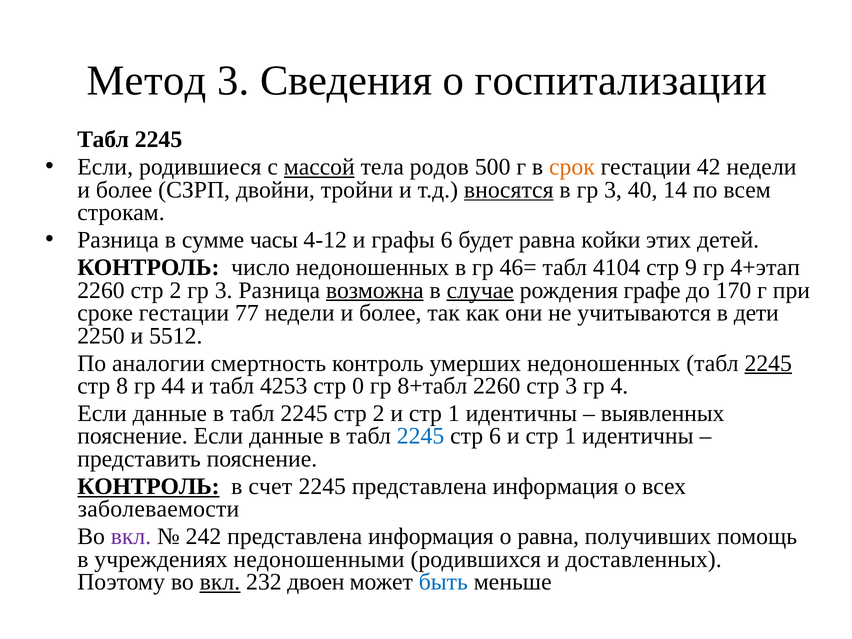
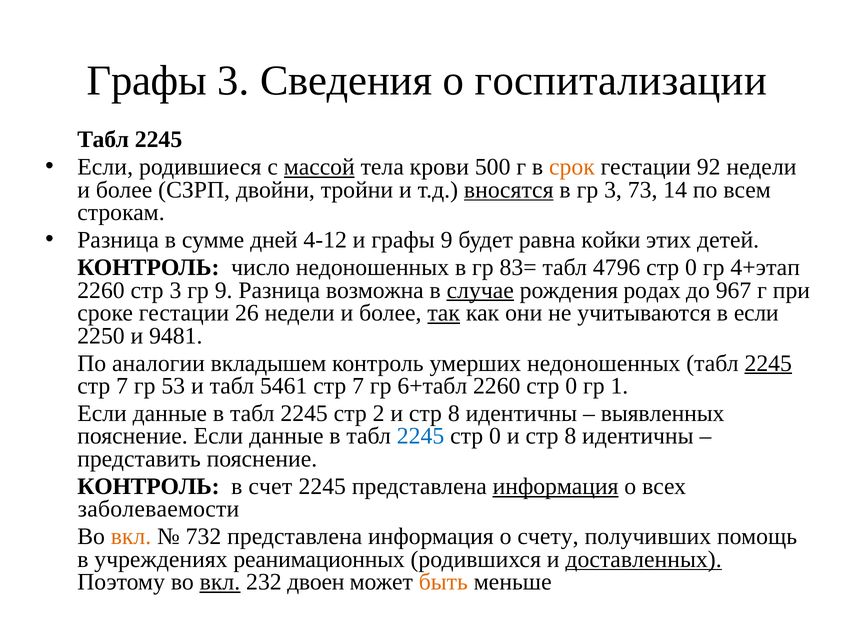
Метод: Метод -> Графы (147, 80)
родов: родов -> крови (439, 167)
42: 42 -> 92 (709, 167)
40: 40 -> 73 (643, 190)
часы: часы -> дней (274, 240)
графы 6: 6 -> 9 (447, 240)
46=: 46= -> 83= (518, 268)
4104: 4104 -> 4796 (617, 268)
9: 9 -> 0 (691, 268)
2260 стр 2: 2 -> 3 (175, 290)
3: 3 -> 9 (224, 290)
возможна underline: present -> none (375, 290)
графе: графе -> родах (652, 290)
170: 170 -> 967 (734, 290)
77: 77 -> 26 (247, 313)
так underline: none -> present (444, 313)
в дети: дети -> если (756, 313)
5512: 5512 -> 9481 (176, 336)
смертность: смертность -> вкладышем (269, 363)
8: 8 -> 7 (122, 386)
44: 44 -> 53 (173, 386)
4253: 4253 -> 5461 (284, 386)
0: 0 -> 7 (358, 386)
8+табл: 8+табл -> 6+табл (432, 386)
2260 стр 3: 3 -> 0 (571, 386)
4: 4 -> 1 (619, 386)
2 и стр 1: 1 -> 8 (454, 413)
6: 6 -> 0 (495, 436)
1: 1 -> 8 (570, 436)
КОНТРОЛЬ underline: present -> none (148, 486)
информация underline: none -> present (556, 486)
вкл colour: purple -> orange (131, 537)
242: 242 -> 732 (204, 537)
о равна: равна -> счету (548, 537)
недоношенными: недоношенными -> реанимационных (319, 559)
доставленных underline: none -> present (644, 559)
быть colour: blue -> orange (443, 582)
